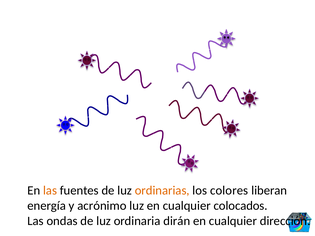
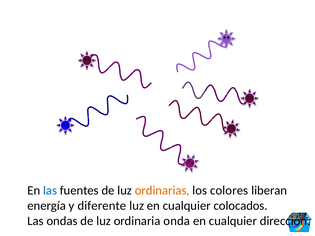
las colour: orange -> blue (50, 191)
acrónimo: acrónimo -> diferente (102, 206)
dirán: dirán -> onda (177, 221)
